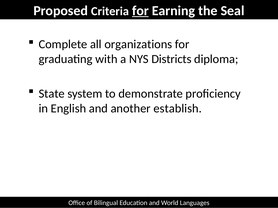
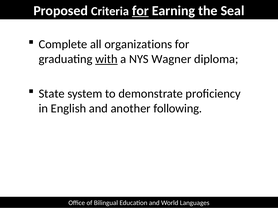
with underline: none -> present (106, 59)
Districts: Districts -> Wagner (171, 59)
establish: establish -> following (178, 109)
